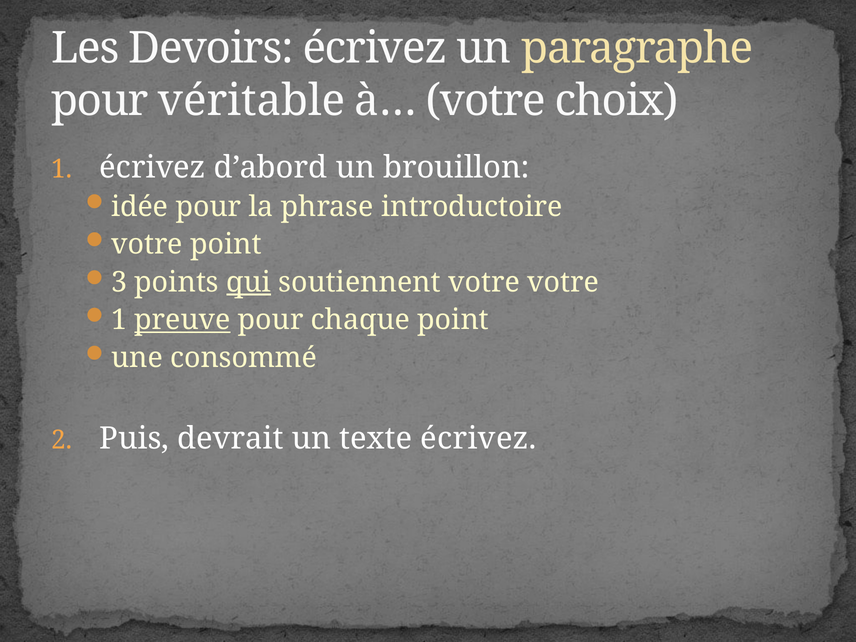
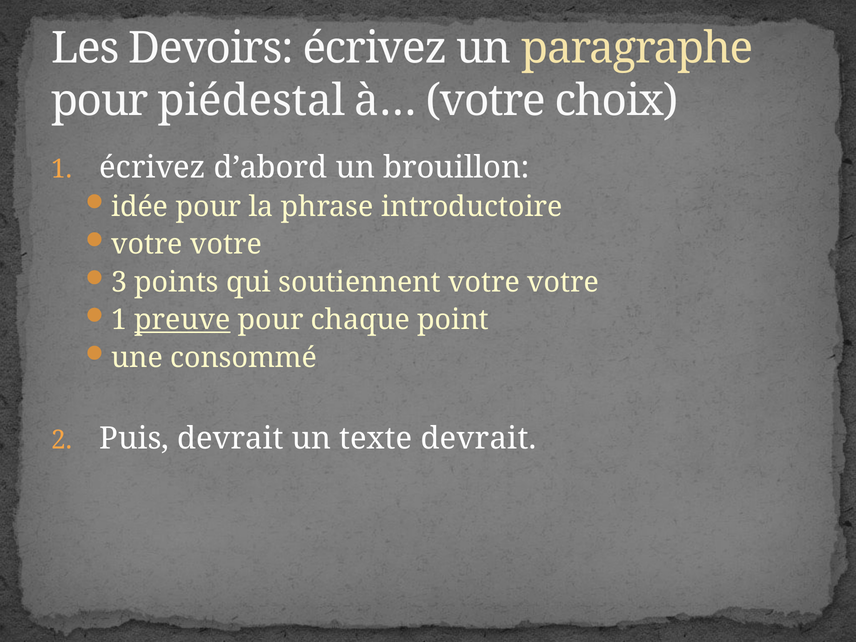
véritable: véritable -> piédestal (252, 101)
point: point -> votre (226, 244)
qui underline: present -> none (249, 282)
texte écrivez: écrivez -> devrait (479, 439)
